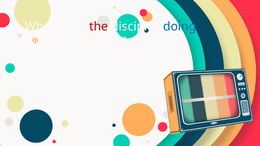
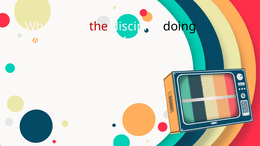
doing colour: blue -> black (180, 27)
